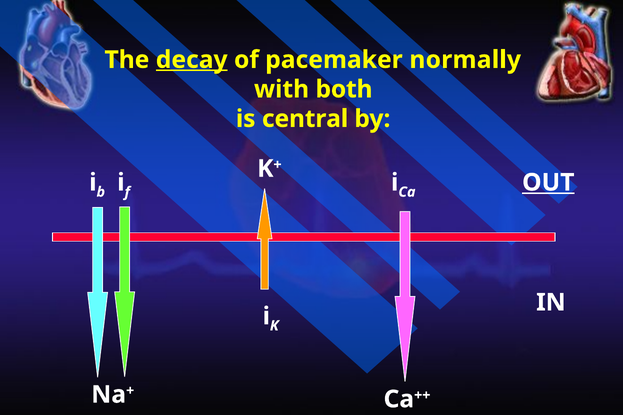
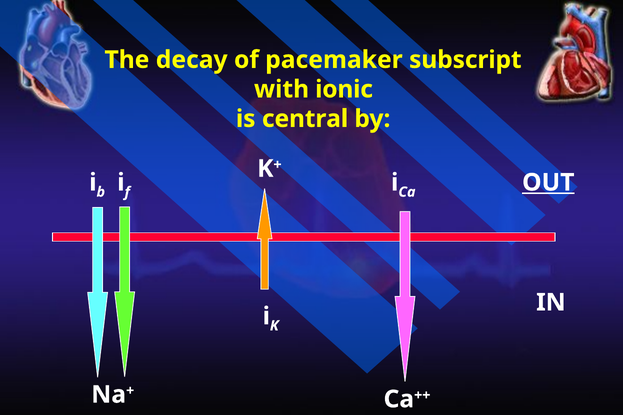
decay underline: present -> none (192, 60)
normally: normally -> subscript (465, 60)
both: both -> ionic (344, 89)
